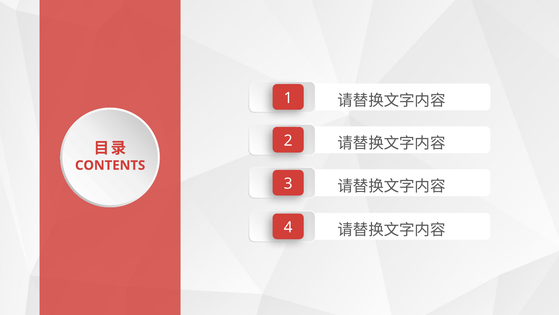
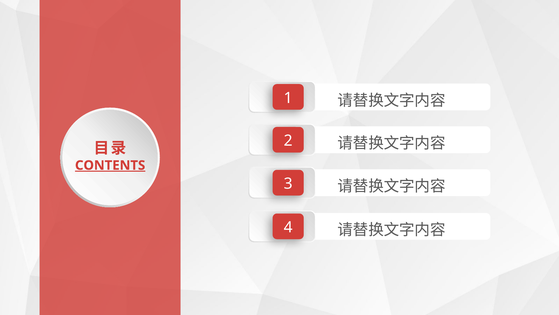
CONTENTS underline: none -> present (110, 165)
